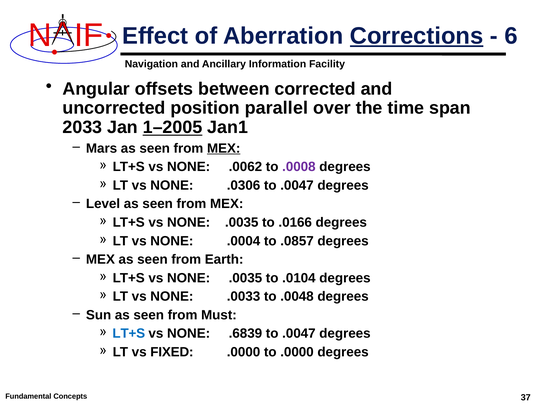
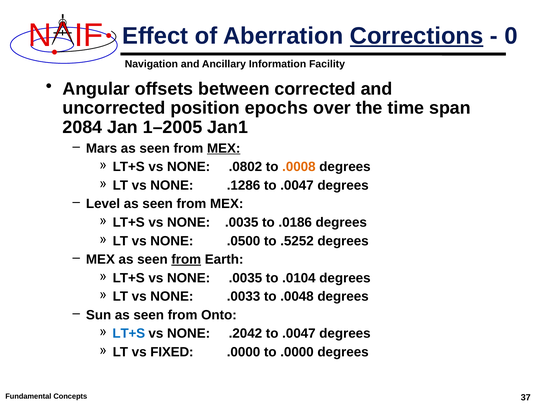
6: 6 -> 0 (511, 36)
parallel: parallel -> epochs (276, 108)
2033: 2033 -> 2084 (82, 127)
1–2005 underline: present -> none (173, 127)
.0062: .0062 -> .0802 (245, 167)
.0008 colour: purple -> orange (299, 167)
.0306: .0306 -> .1286 (244, 185)
.0166: .0166 -> .0186 (295, 222)
.0004: .0004 -> .0500 (244, 240)
.0857: .0857 -> .5252 (297, 240)
from underline: none -> present (186, 259)
Must: Must -> Onto (219, 314)
.6839: .6839 -> .2042 (245, 333)
